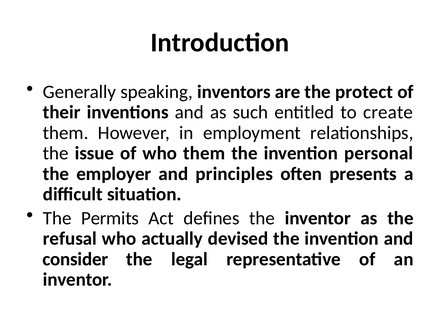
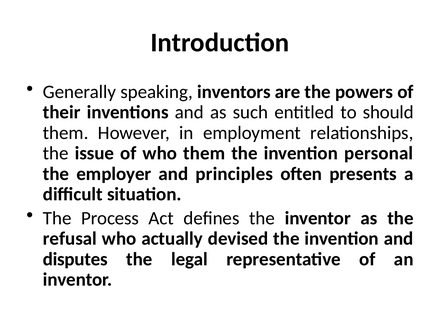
protect: protect -> powers (364, 92)
create: create -> should (388, 112)
Permits: Permits -> Process (110, 218)
consider: consider -> disputes (75, 259)
